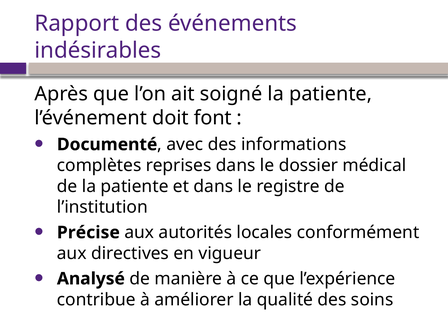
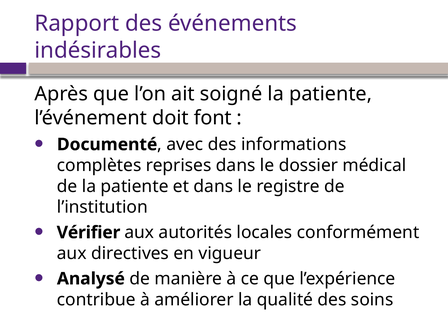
Précise: Précise -> Vérifier (89, 233)
